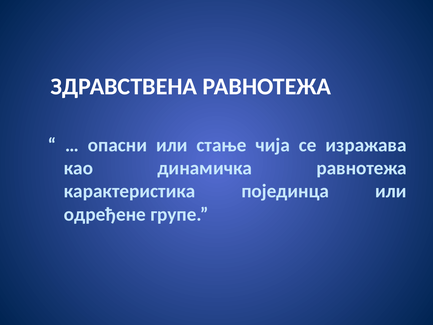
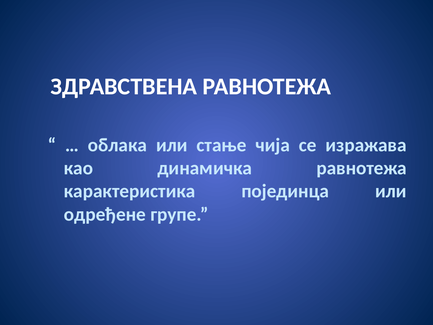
опасни: опасни -> облака (117, 145)
